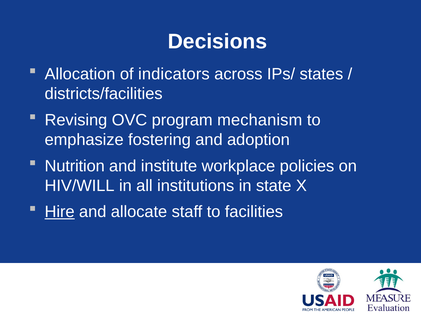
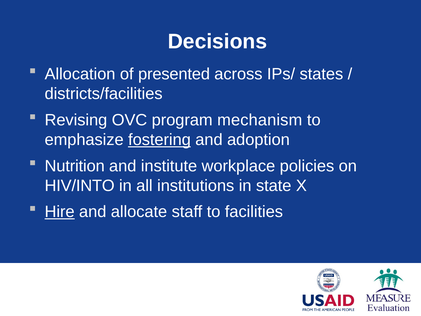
indicators: indicators -> presented (174, 74)
fostering underline: none -> present (159, 140)
HIV/WILL: HIV/WILL -> HIV/INTO (80, 186)
